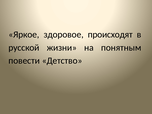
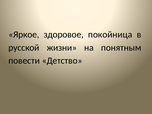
происходят: происходят -> покойница (110, 35)
